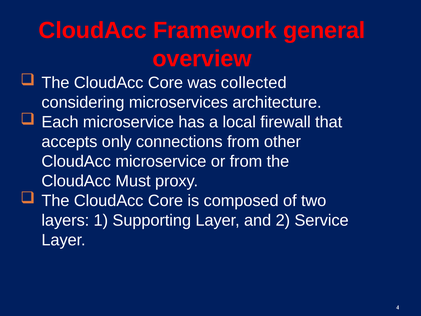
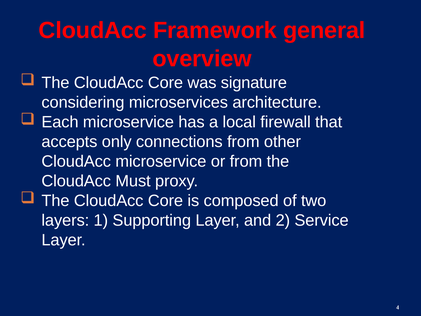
collected: collected -> signature (254, 83)
